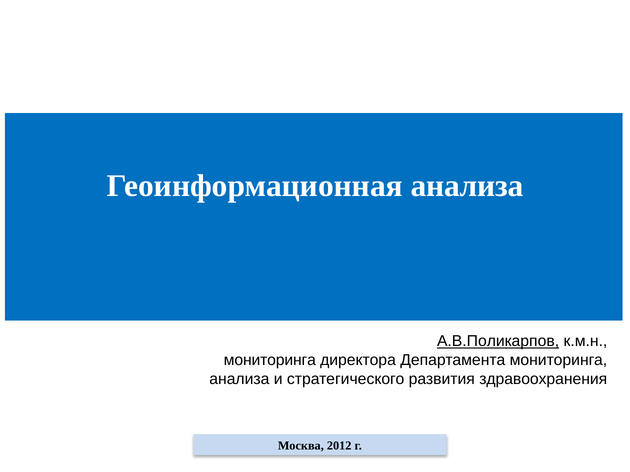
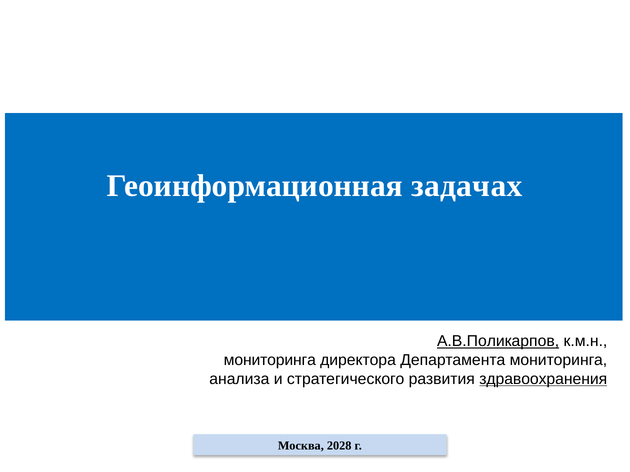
Геоинформационная анализа: анализа -> задачах (467, 186)
здравоохранения underline: none -> present (543, 379)
2012: 2012 -> 2028 (339, 446)
